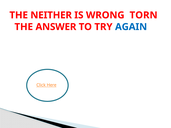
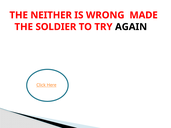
TORN: TORN -> MADE (144, 15)
ANSWER: ANSWER -> SOLDIER (56, 27)
AGAIN colour: blue -> black (131, 27)
